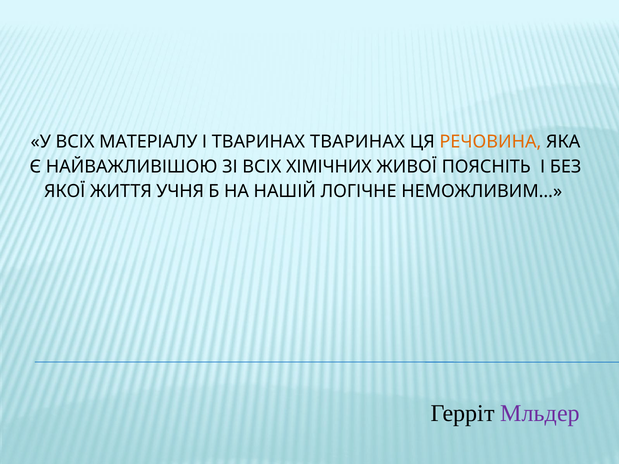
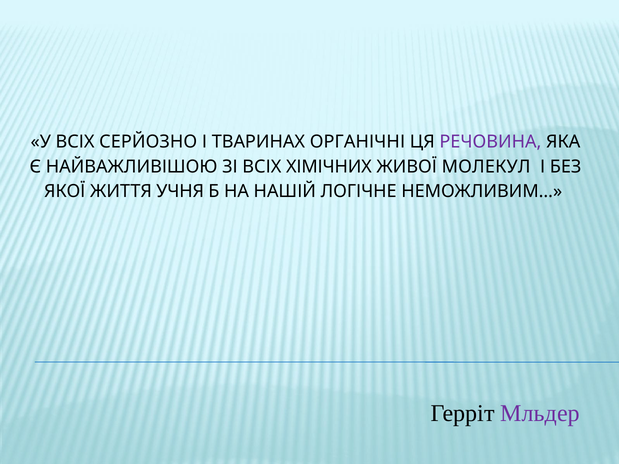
МАТЕРІАЛУ: МАТЕРІАЛУ -> СЕРЙОЗНО (148, 142)
ТВАРИНАХ ТВАРИНАХ: ТВАРИНАХ -> ОРГАНІЧНІ (357, 142)
РЕЧОВИНА colour: orange -> purple (490, 142)
ПОЯСНІТЬ: ПОЯСНІТЬ -> МОЛЕКУЛ (486, 167)
